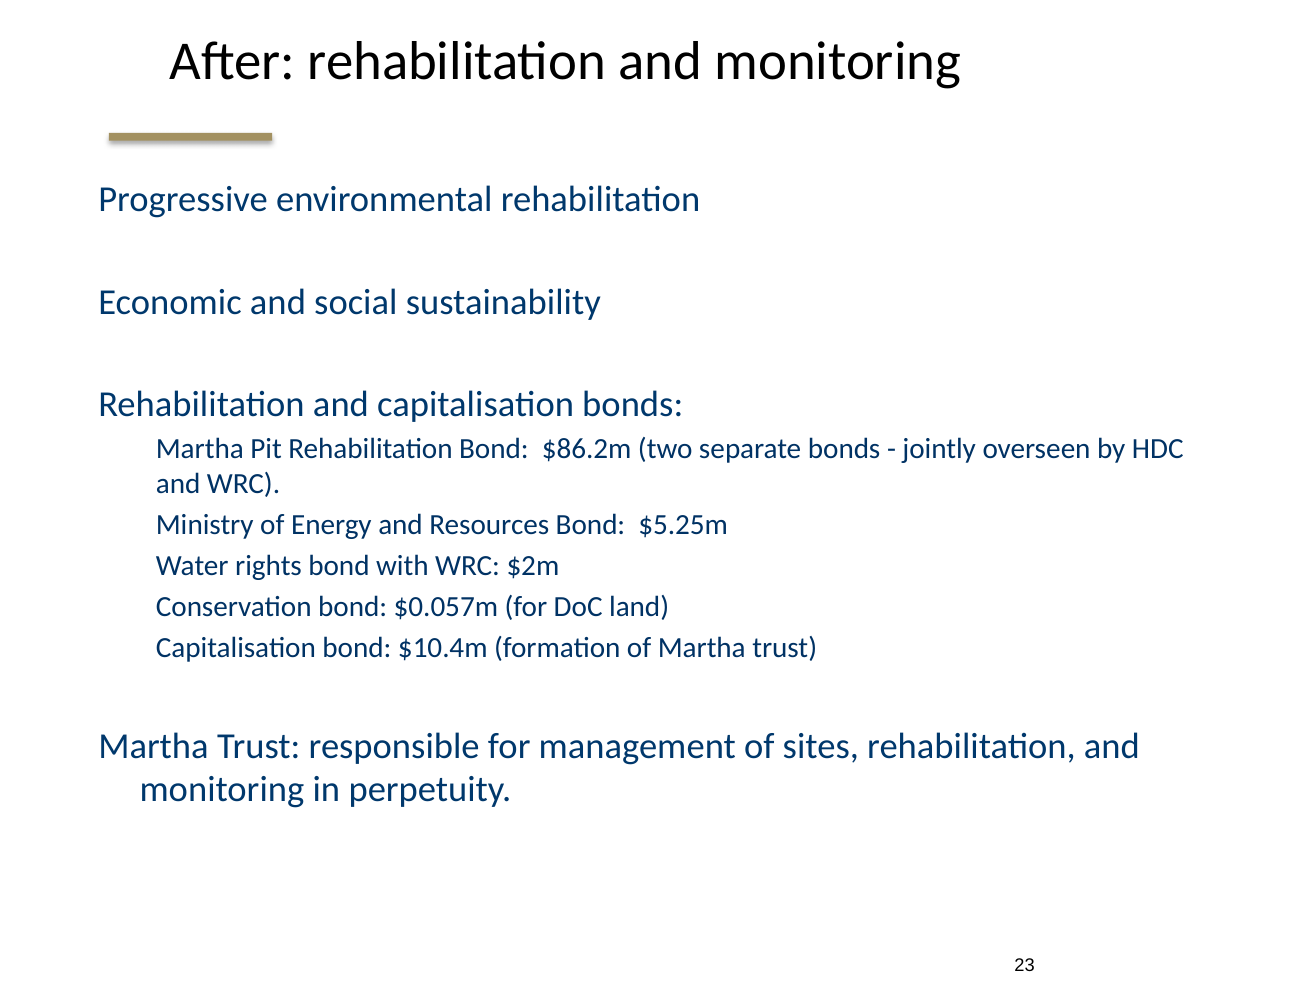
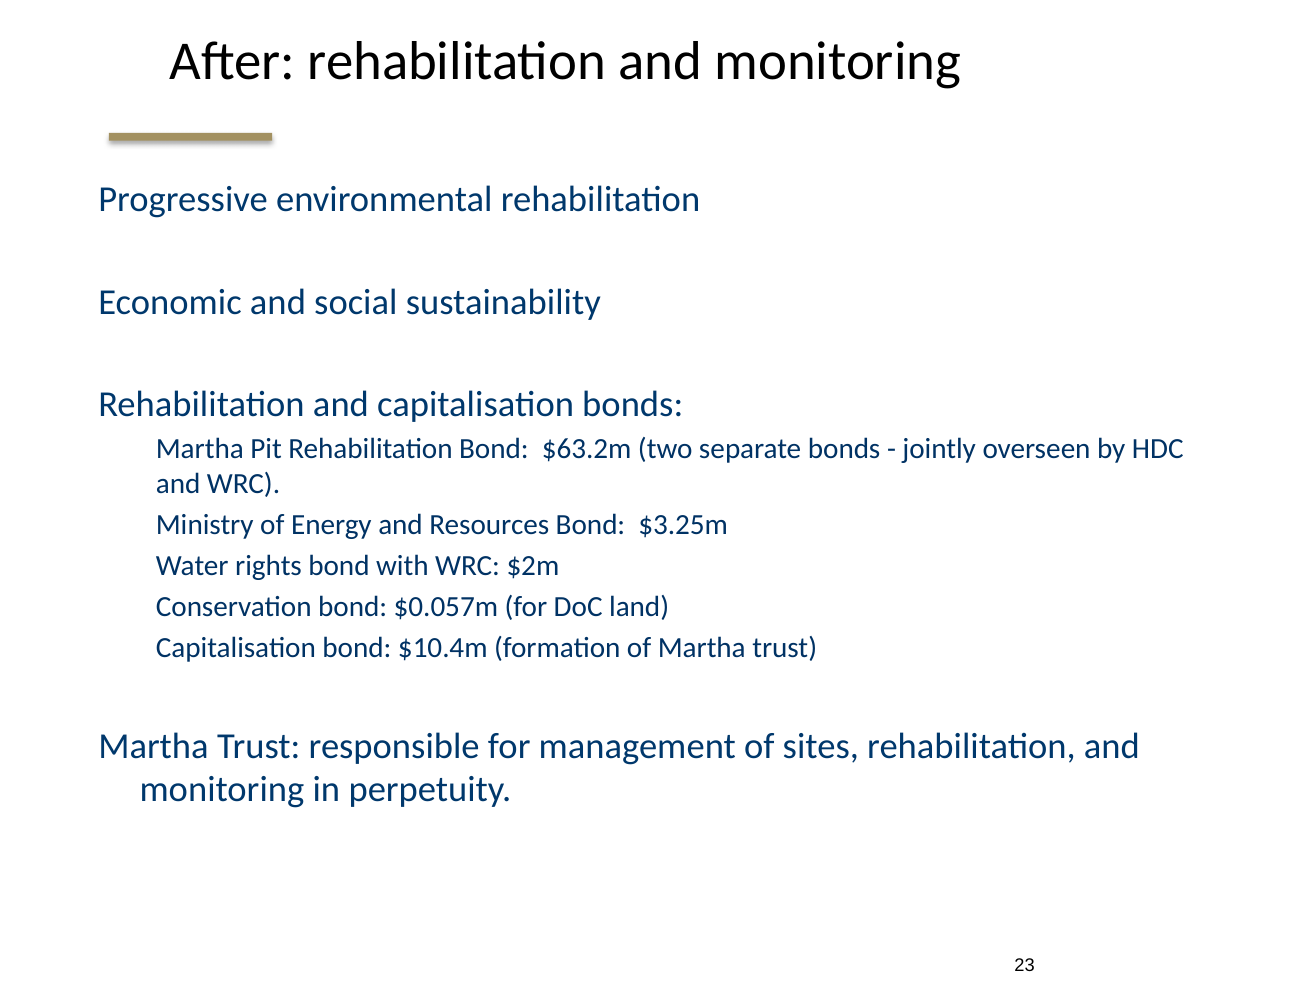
$86.2m: $86.2m -> $63.2m (587, 449)
$5.25m: $5.25m -> $3.25m (683, 525)
